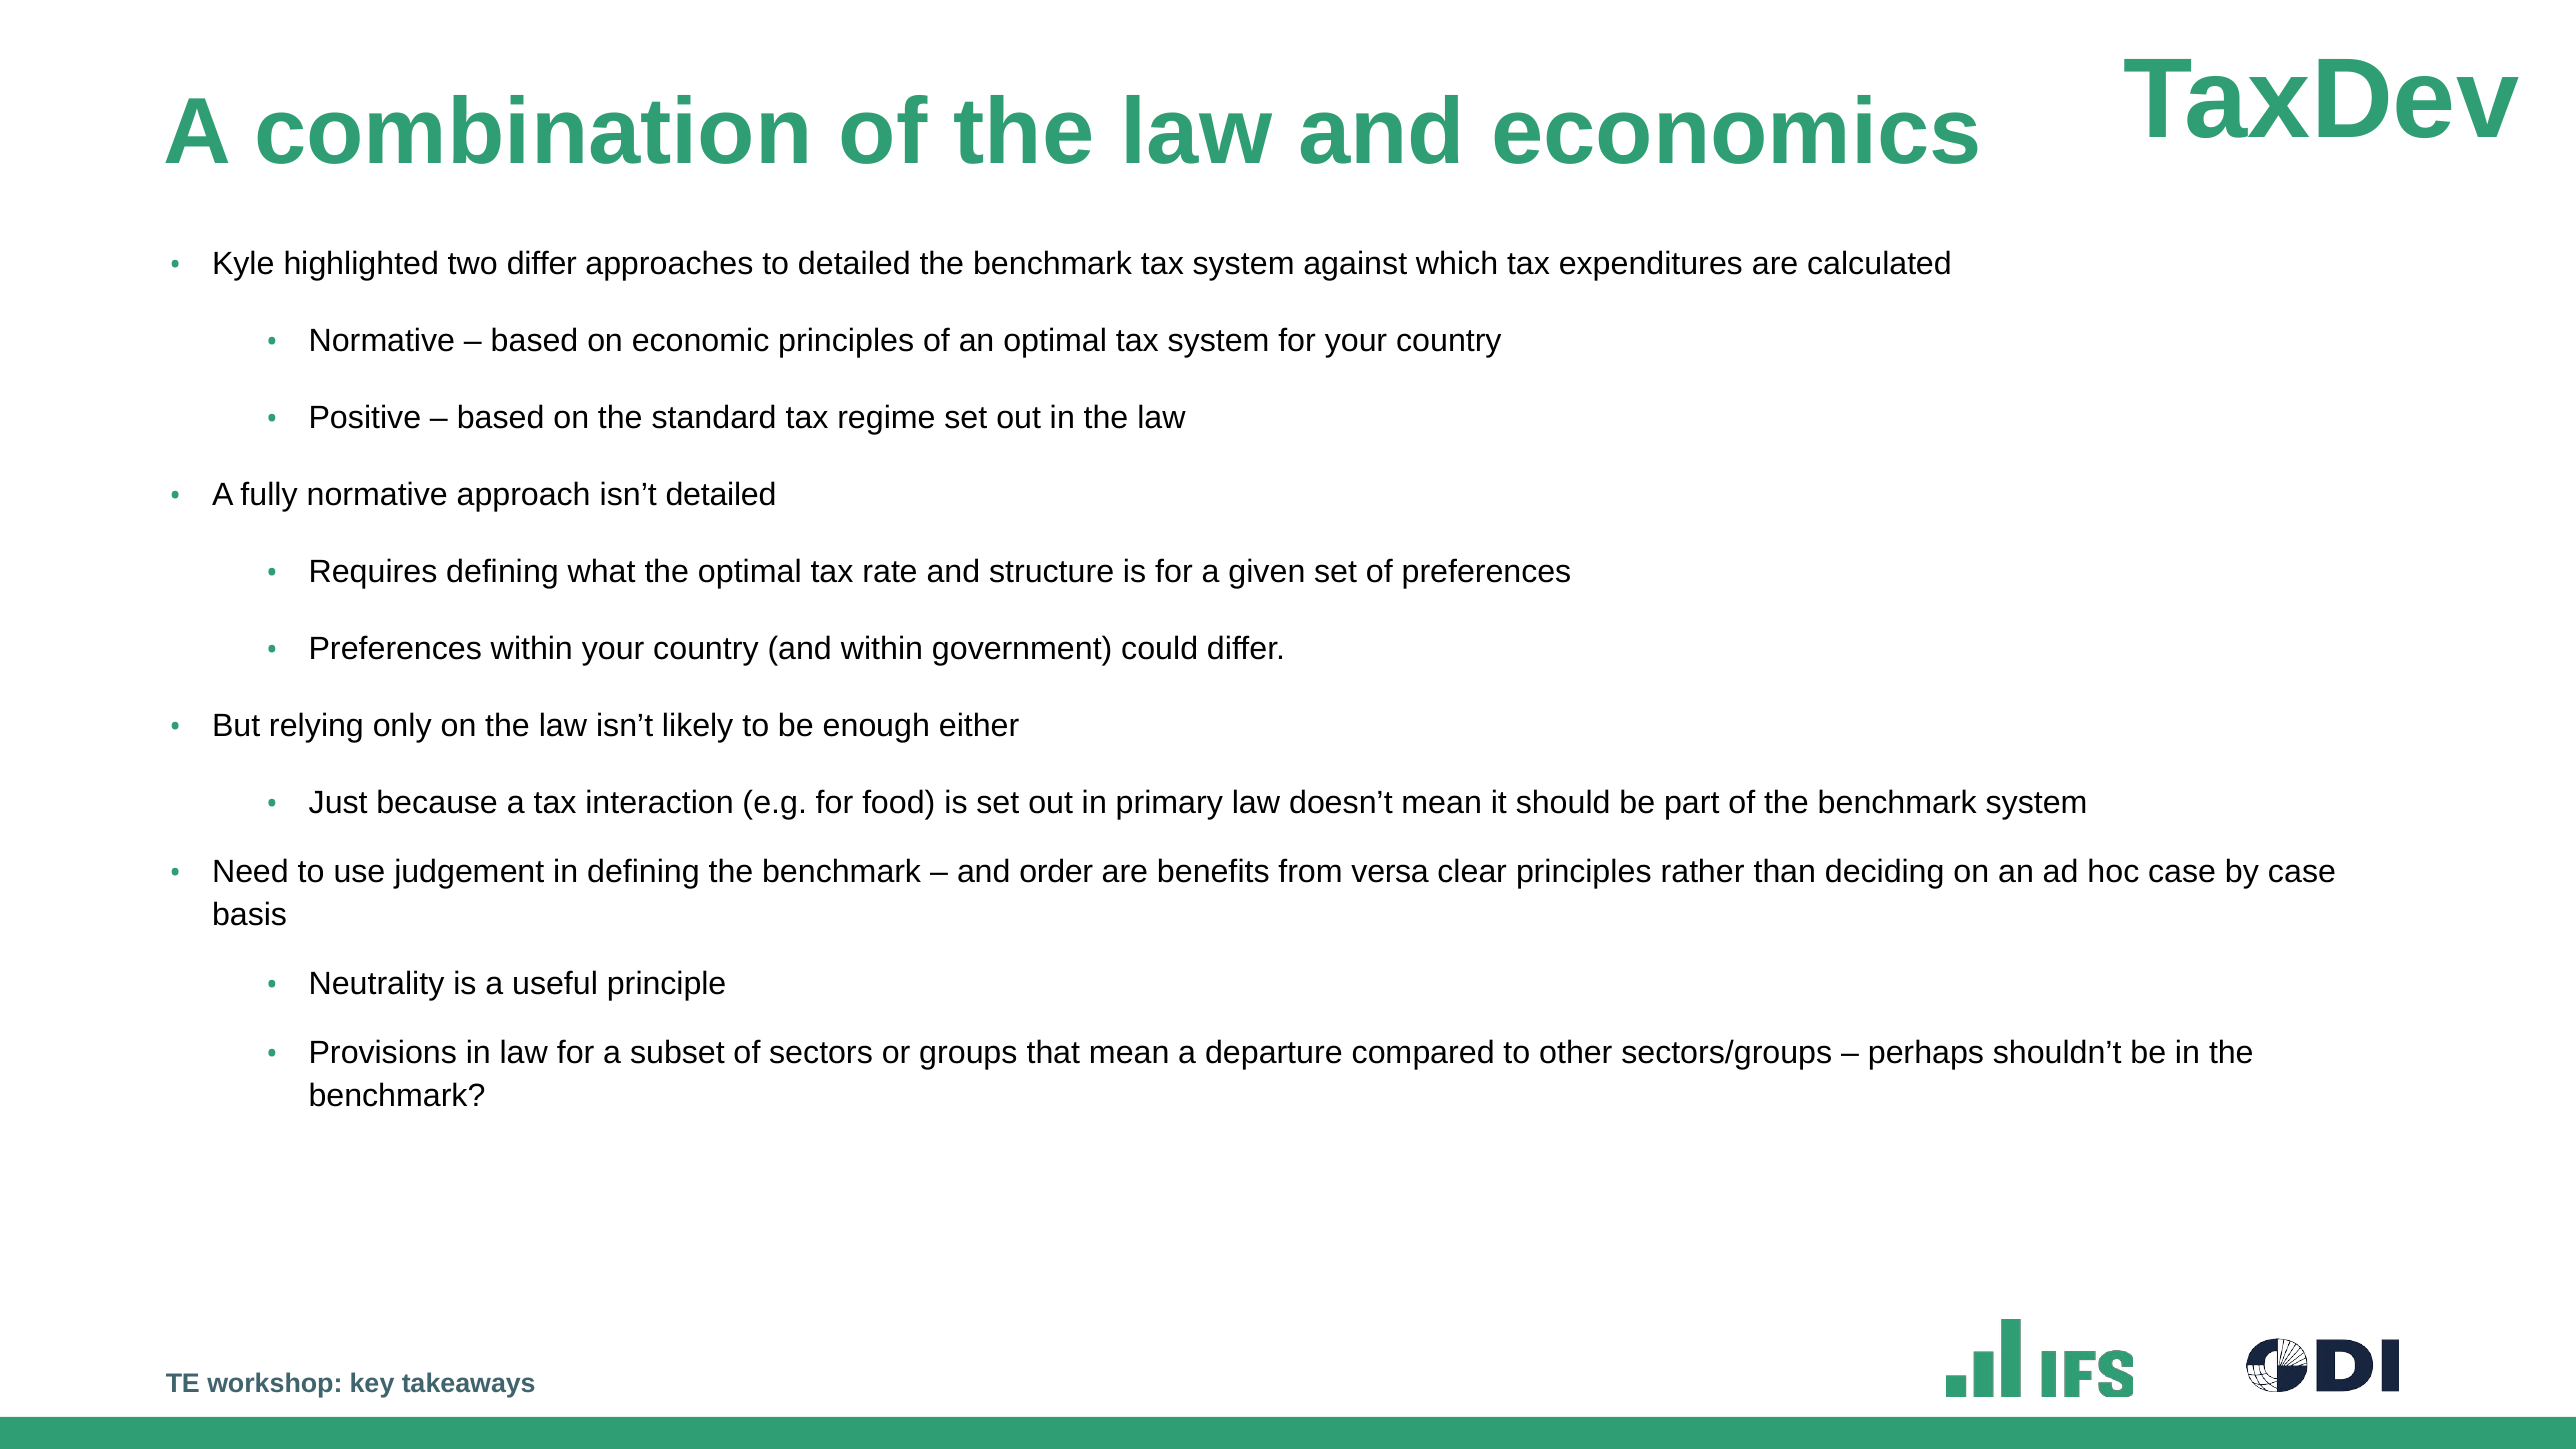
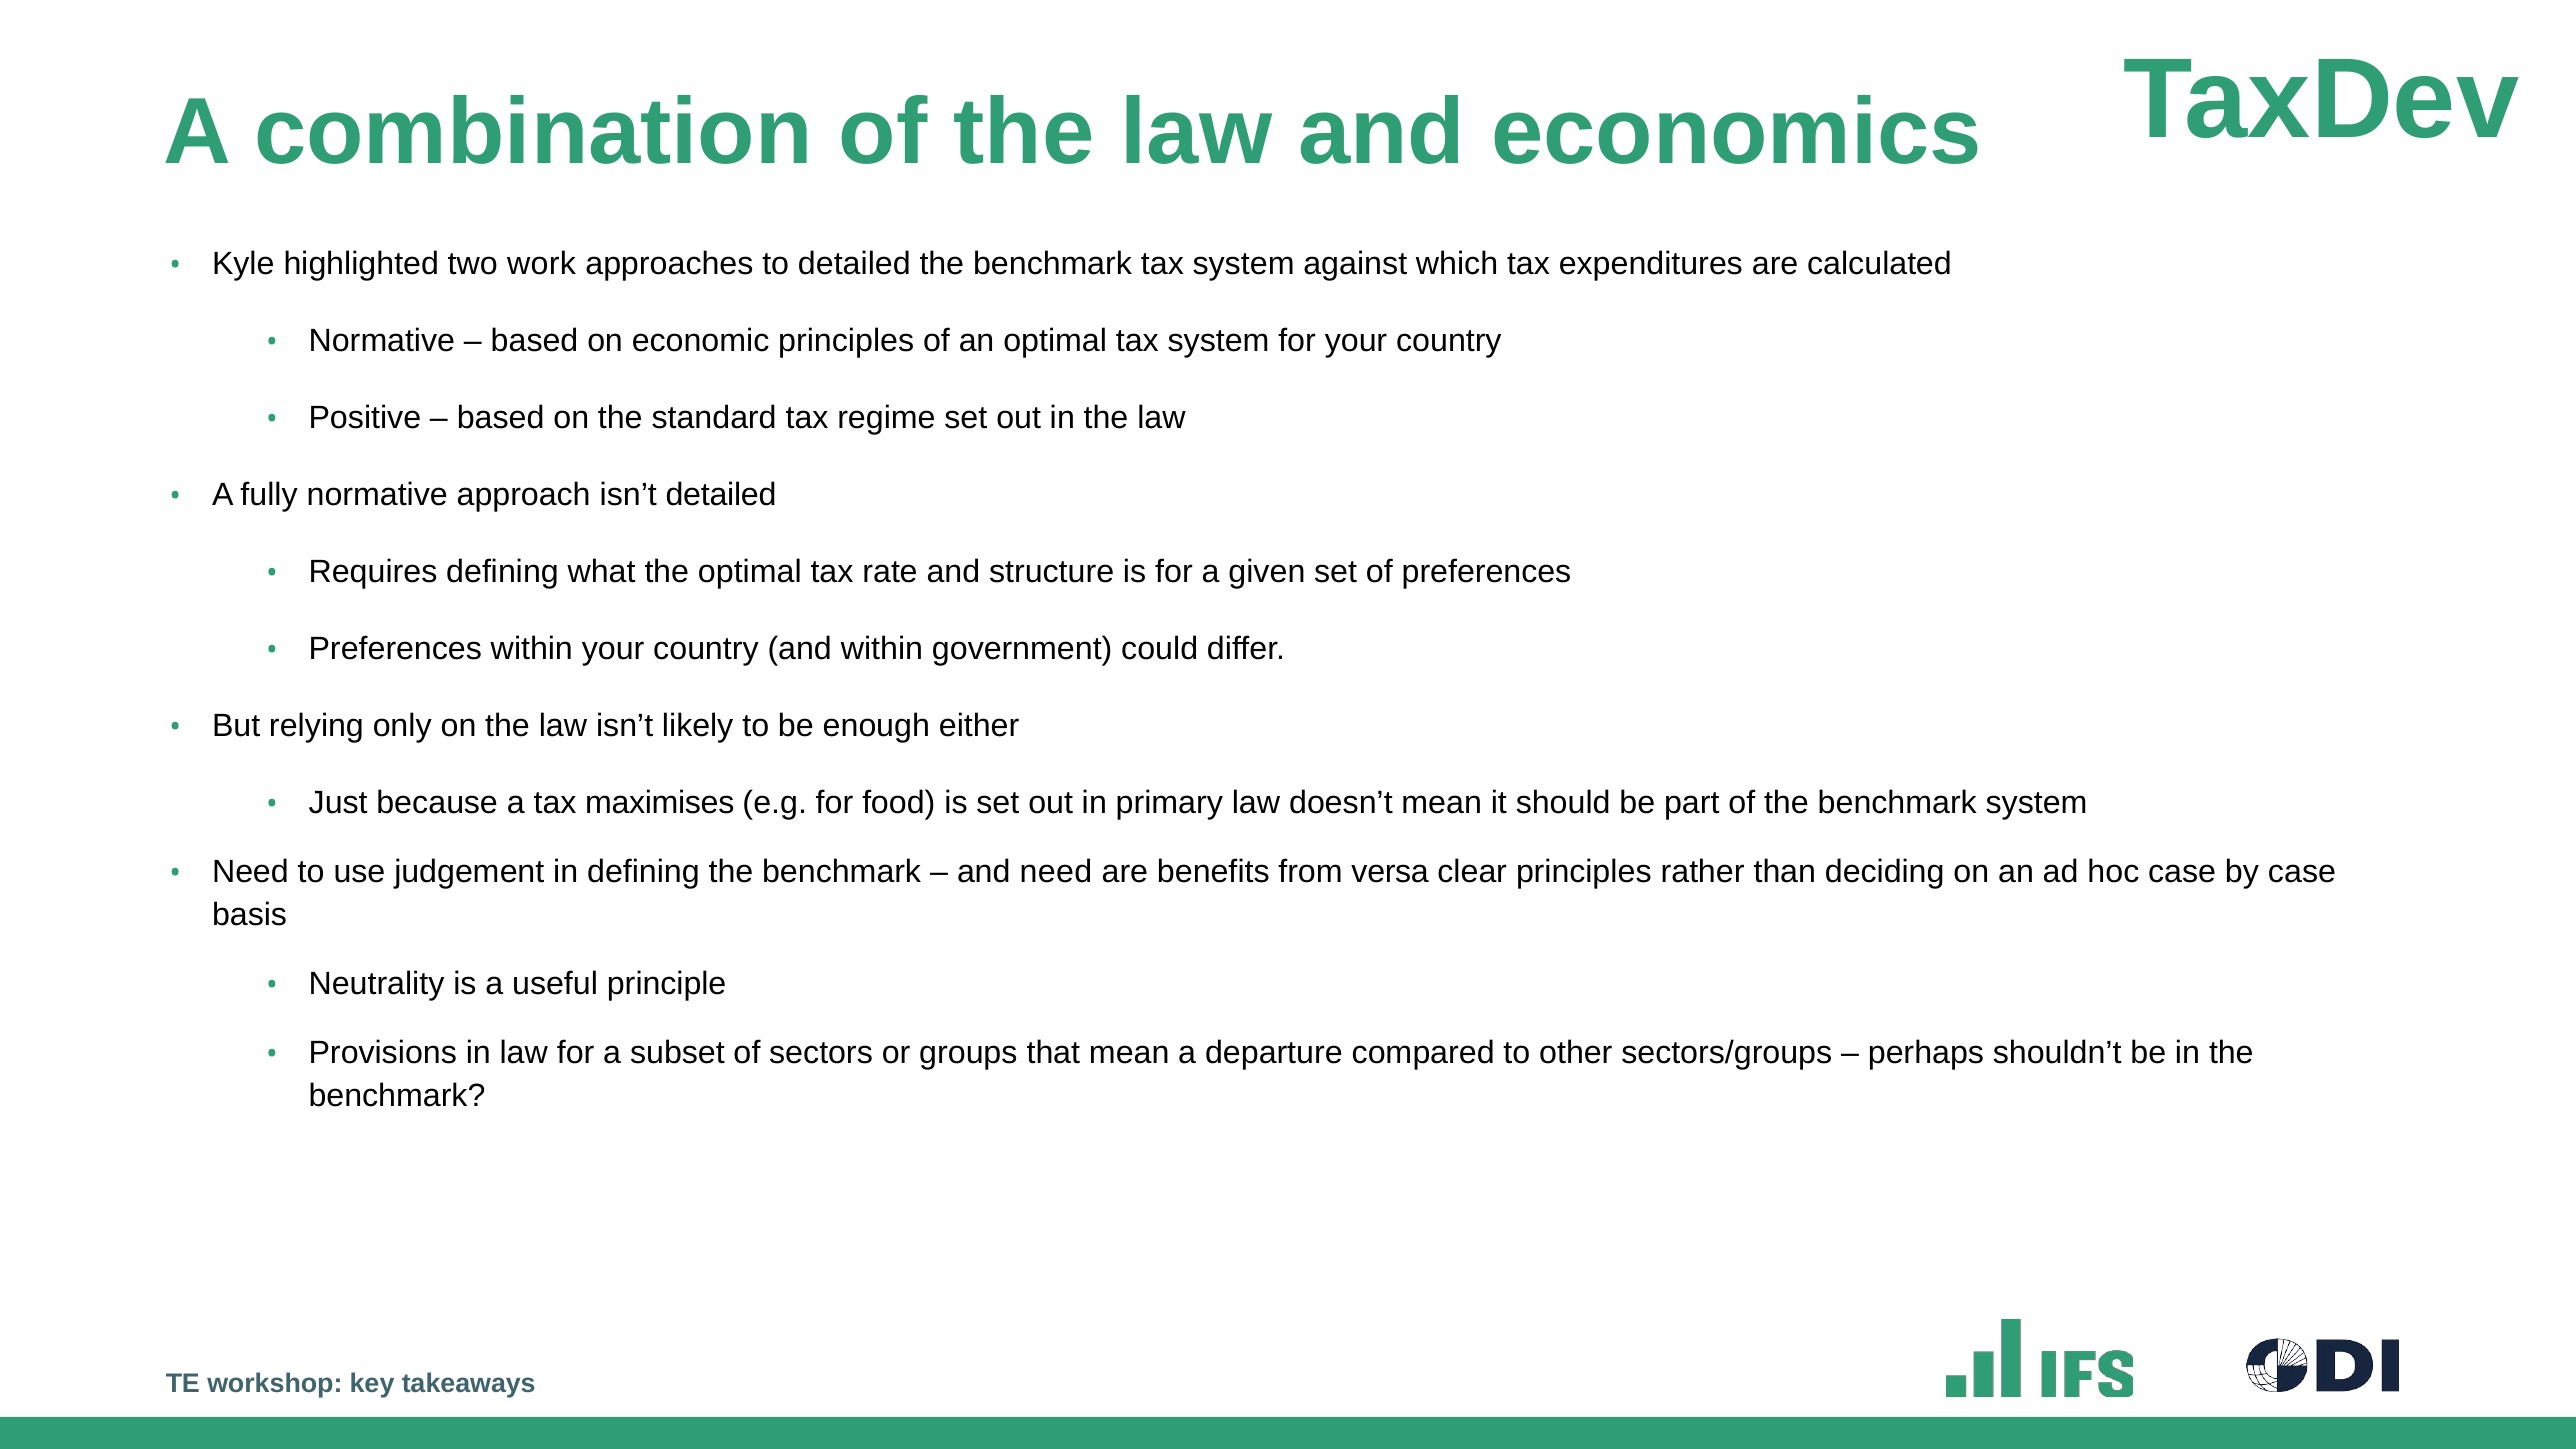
two differ: differ -> work (542, 264)
interaction: interaction -> maximises (660, 803)
and order: order -> need (1056, 872)
